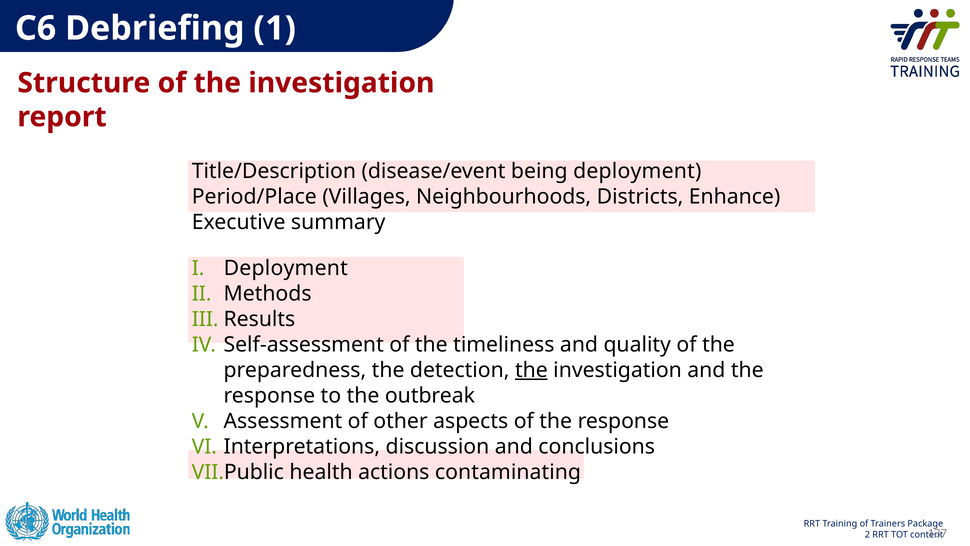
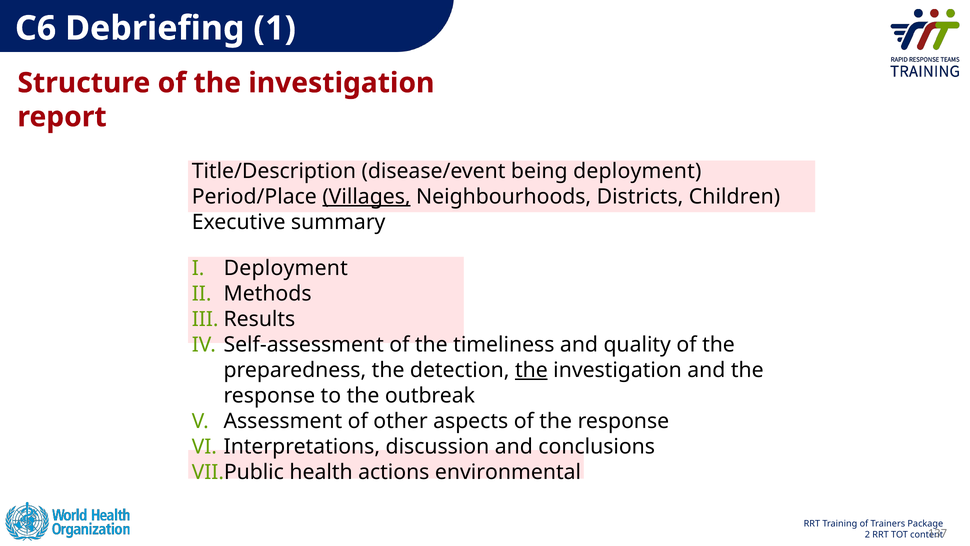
Villages underline: none -> present (367, 197)
Enhance: Enhance -> Children (735, 197)
contaminating: contaminating -> environmental (508, 472)
